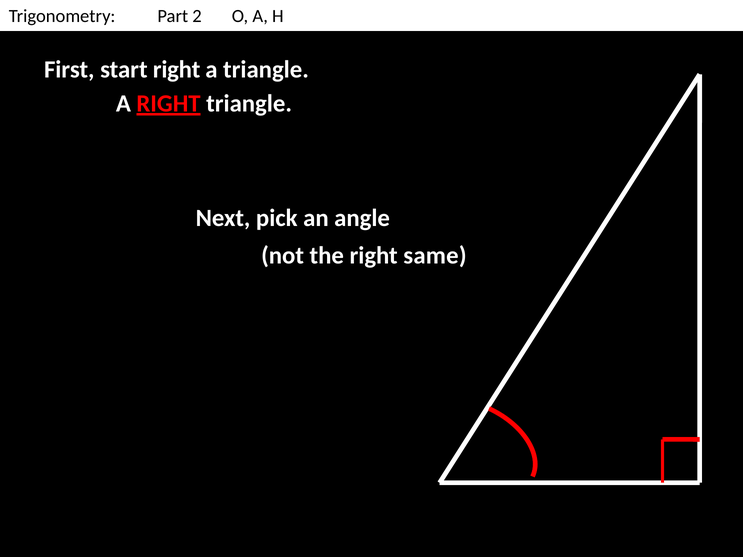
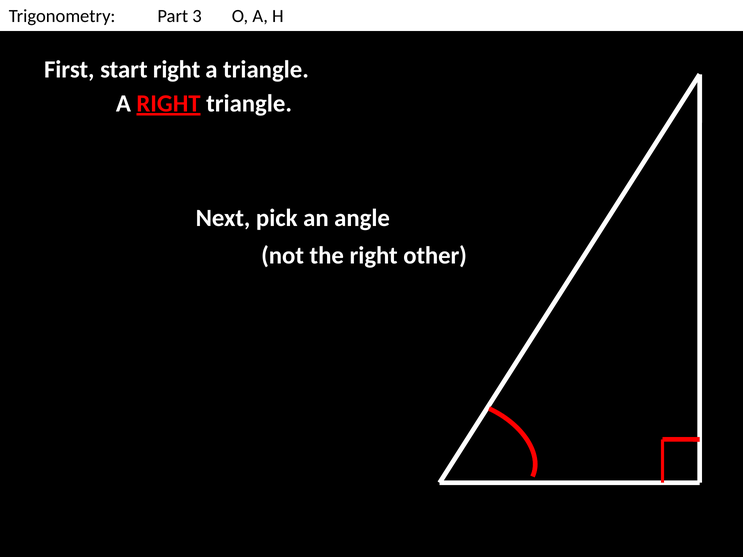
2: 2 -> 3 (197, 16)
same: same -> other (435, 256)
